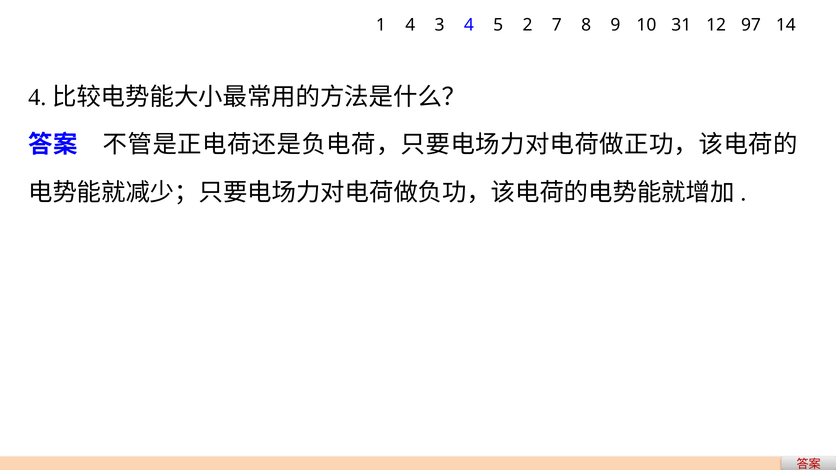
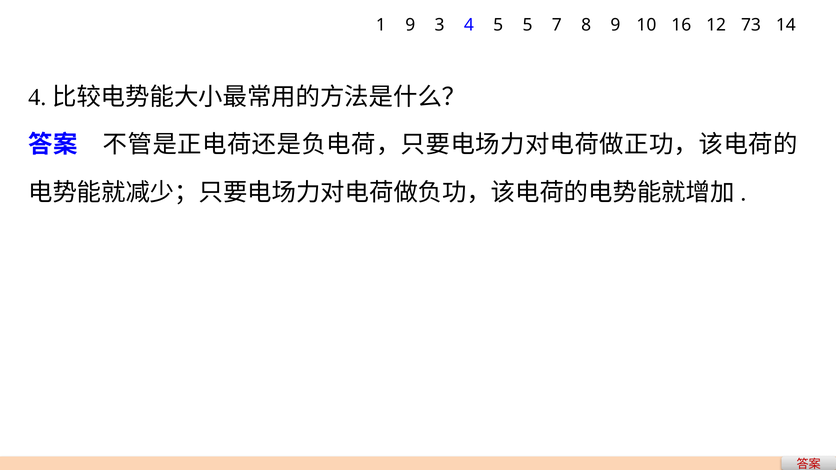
1 4: 4 -> 9 (410, 25)
5 2: 2 -> 5 (528, 25)
31: 31 -> 16 (681, 25)
97: 97 -> 73 (751, 25)
